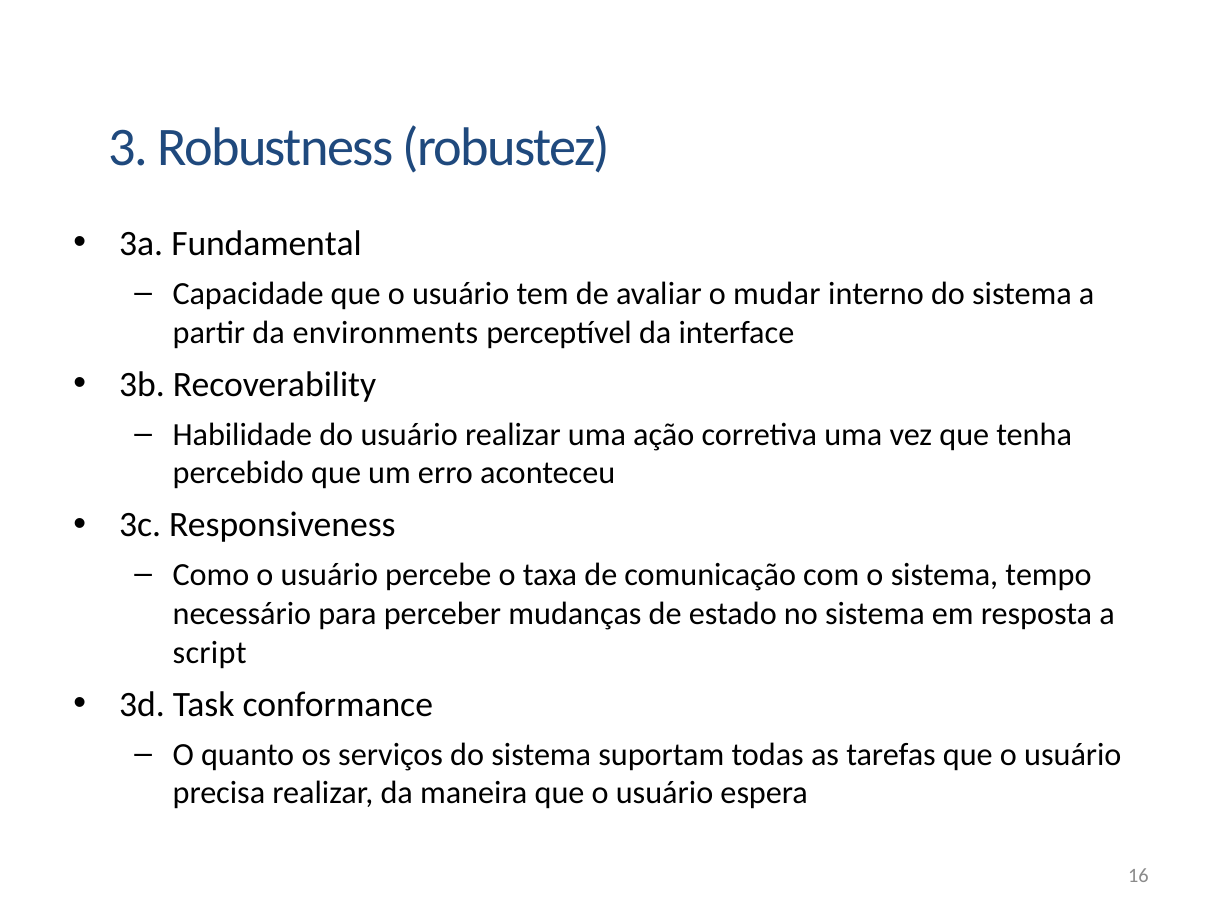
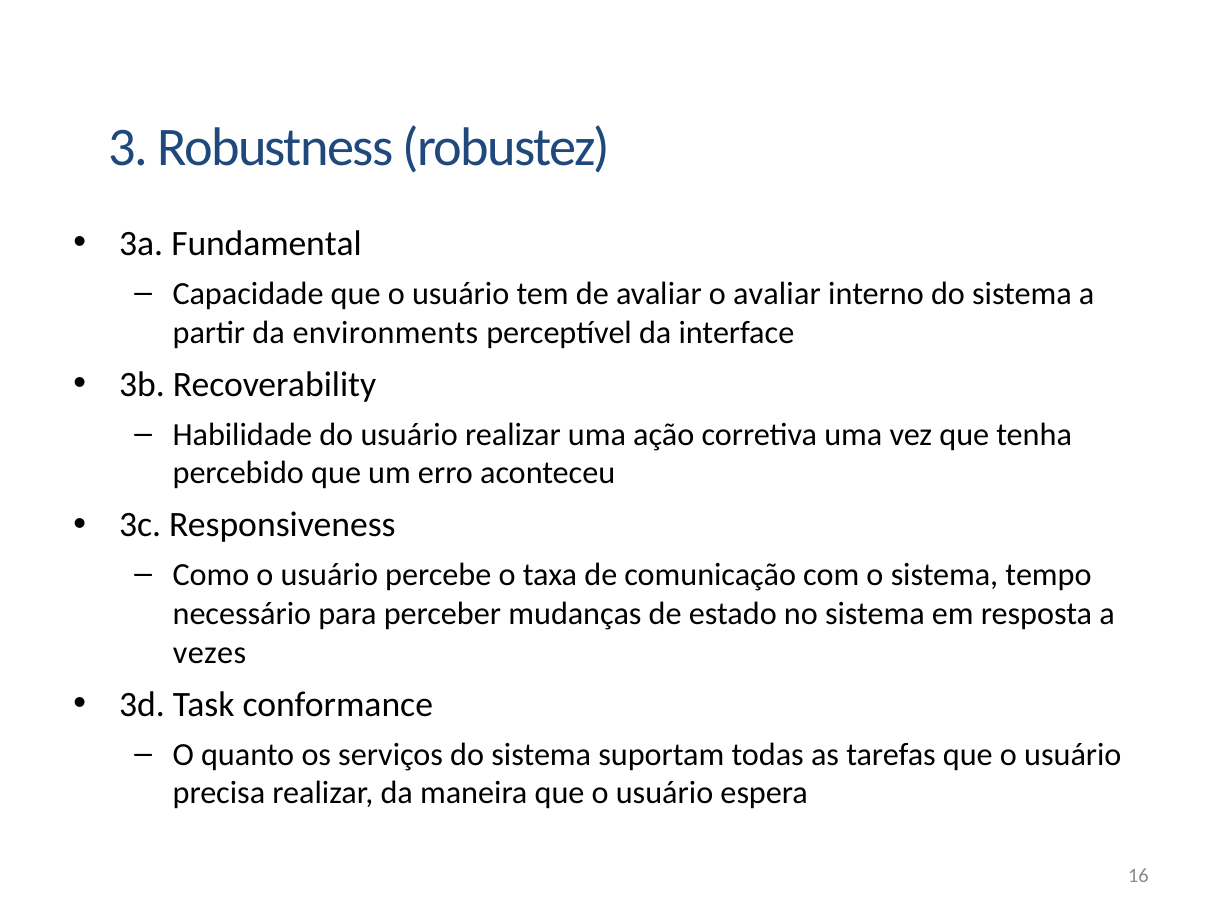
o mudar: mudar -> avaliar (777, 294)
script: script -> vezes (210, 652)
